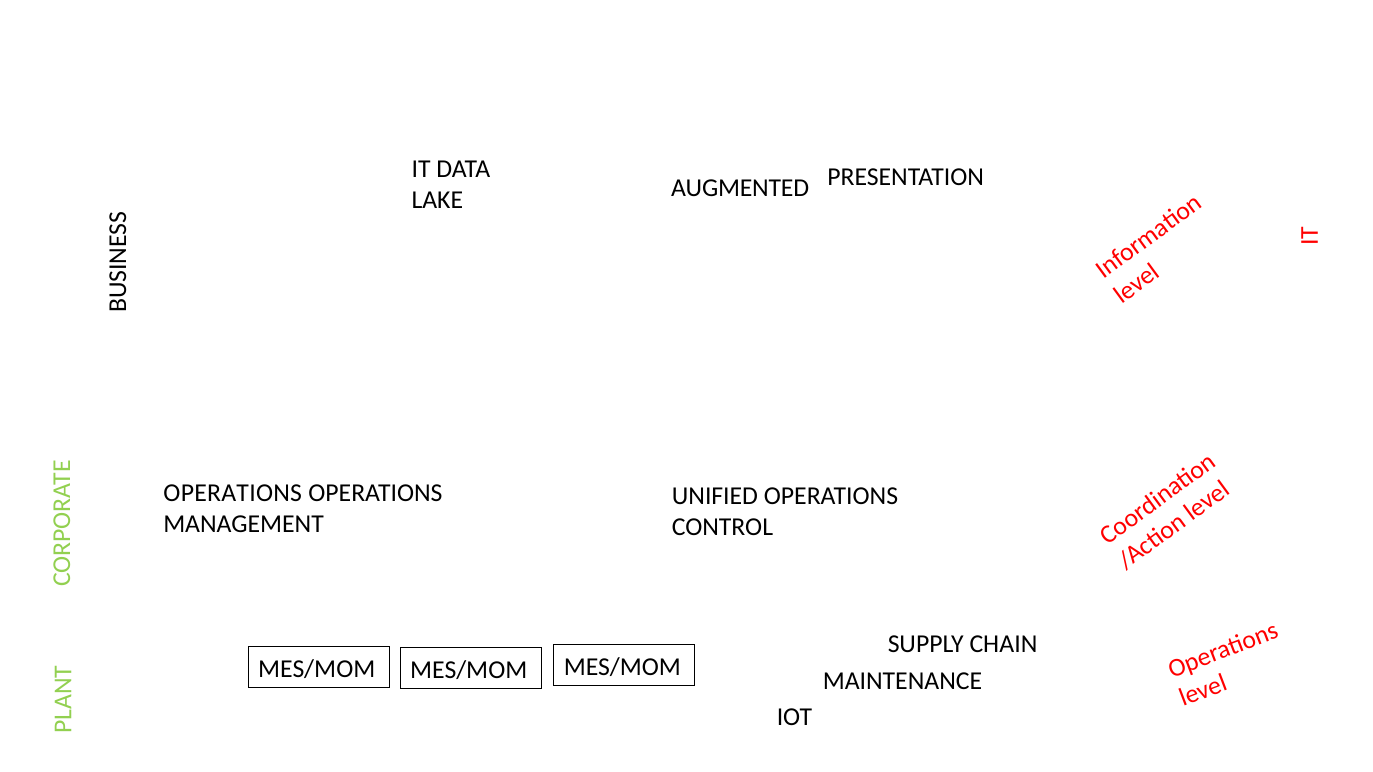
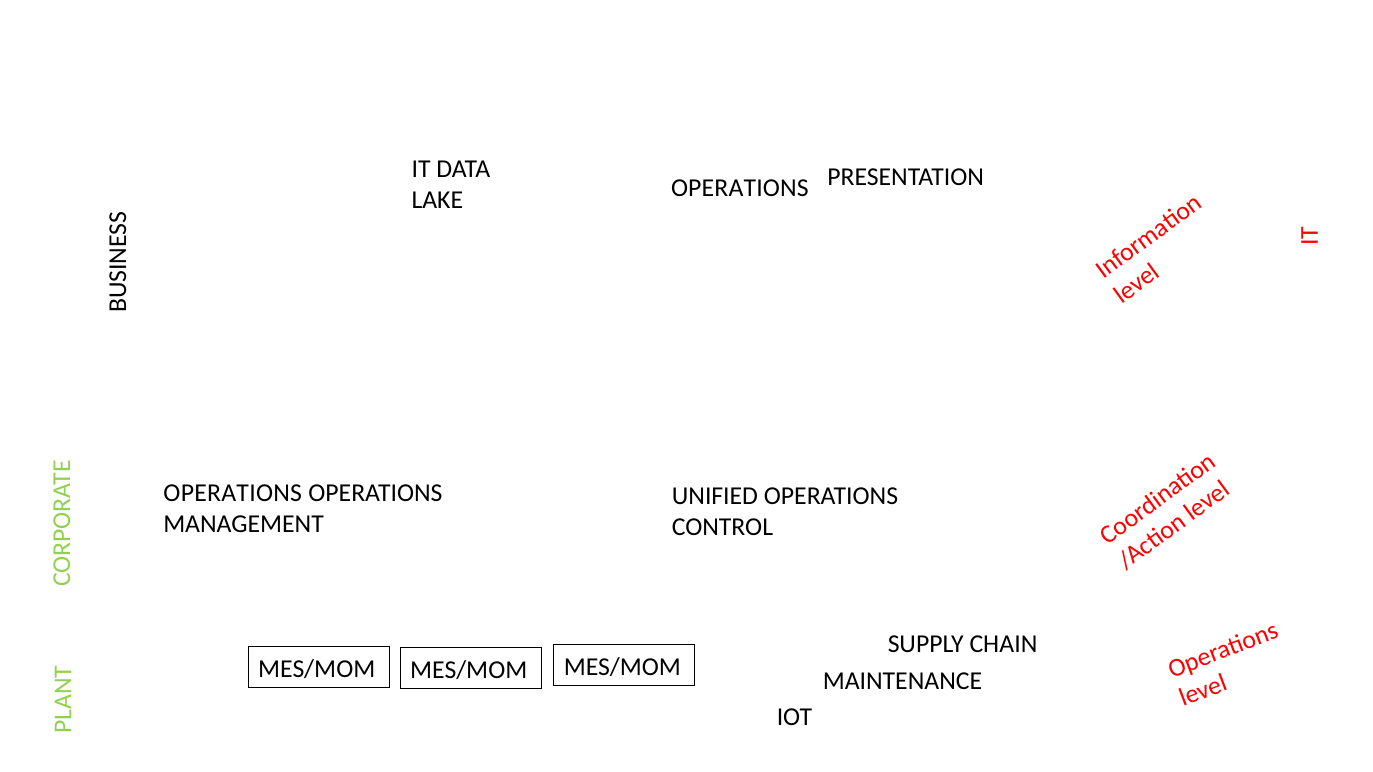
LAKE AUGMENTED: AUGMENTED -> OPERATIONS (740, 188)
